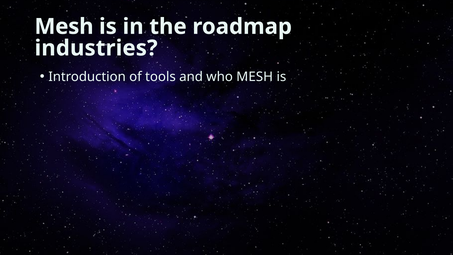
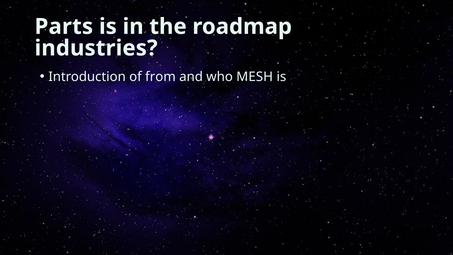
Mesh: Mesh -> Parts (64, 27)
tools: tools -> from (160, 77)
